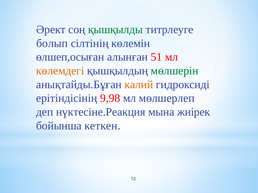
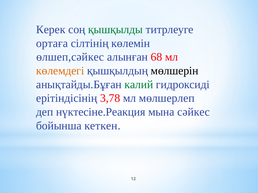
Әрект: Әрект -> Керек (51, 30)
болып: болып -> ортаға (52, 43)
өлшеп,осыған: өлшеп,осыған -> өлшеп,сәйкес (70, 57)
51: 51 -> 68 (157, 57)
мөлшерін colour: green -> black (175, 71)
калий colour: orange -> green (139, 85)
9,98: 9,98 -> 3,78 (110, 98)
жиірек: жиірек -> сәйкес (194, 112)
